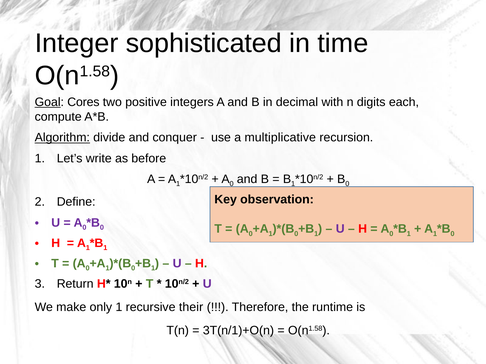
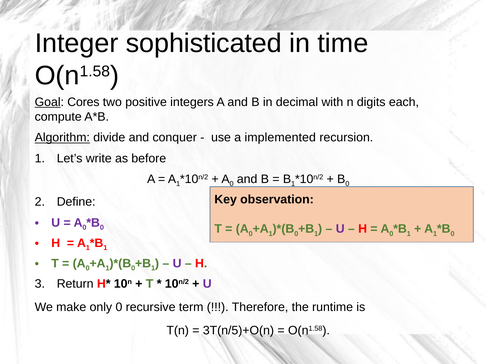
multiplicative: multiplicative -> implemented (280, 138)
only 1: 1 -> 0 (119, 308)
their: their -> term (191, 308)
3T(n/1)+O(n: 3T(n/1)+O(n -> 3T(n/5)+O(n (238, 331)
